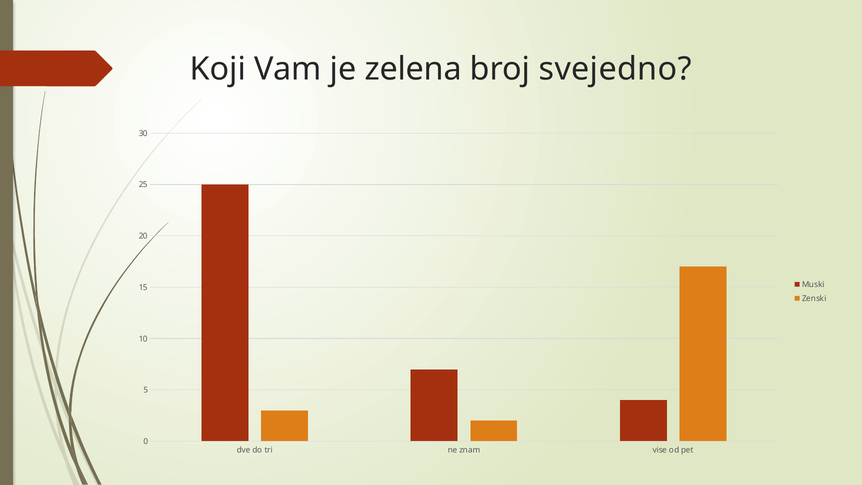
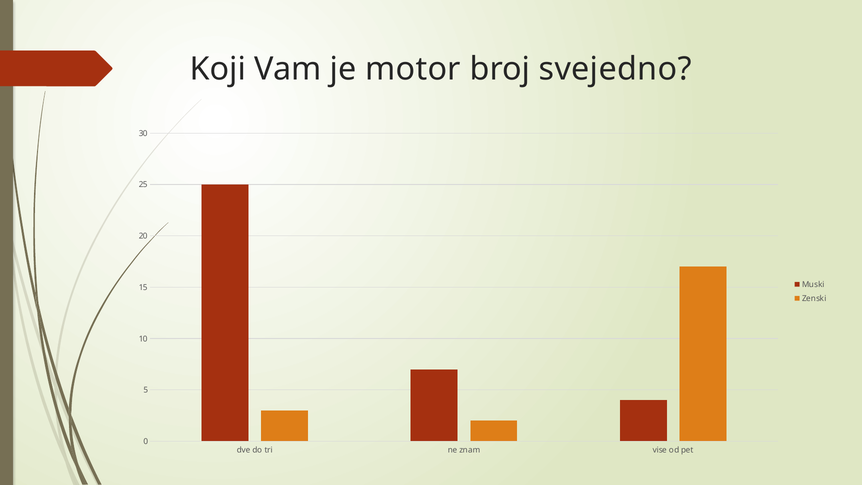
zelena: zelena -> motor (413, 69)
